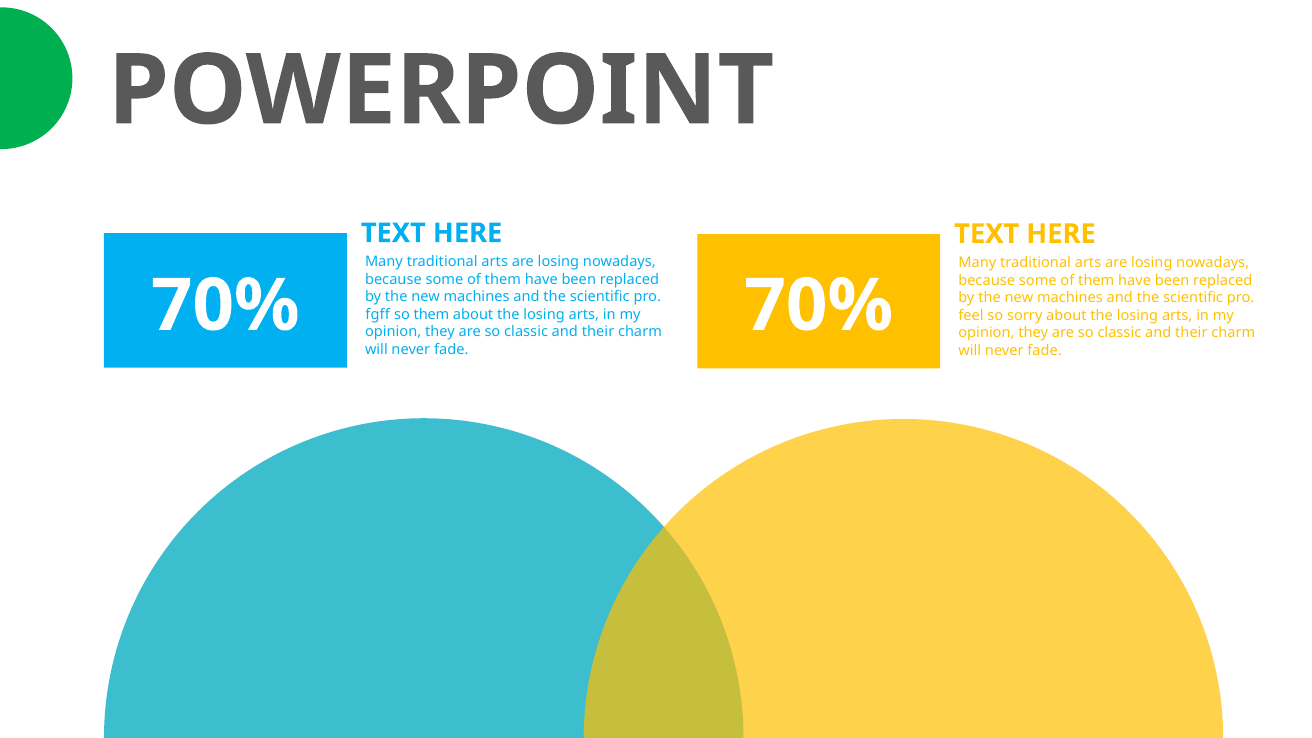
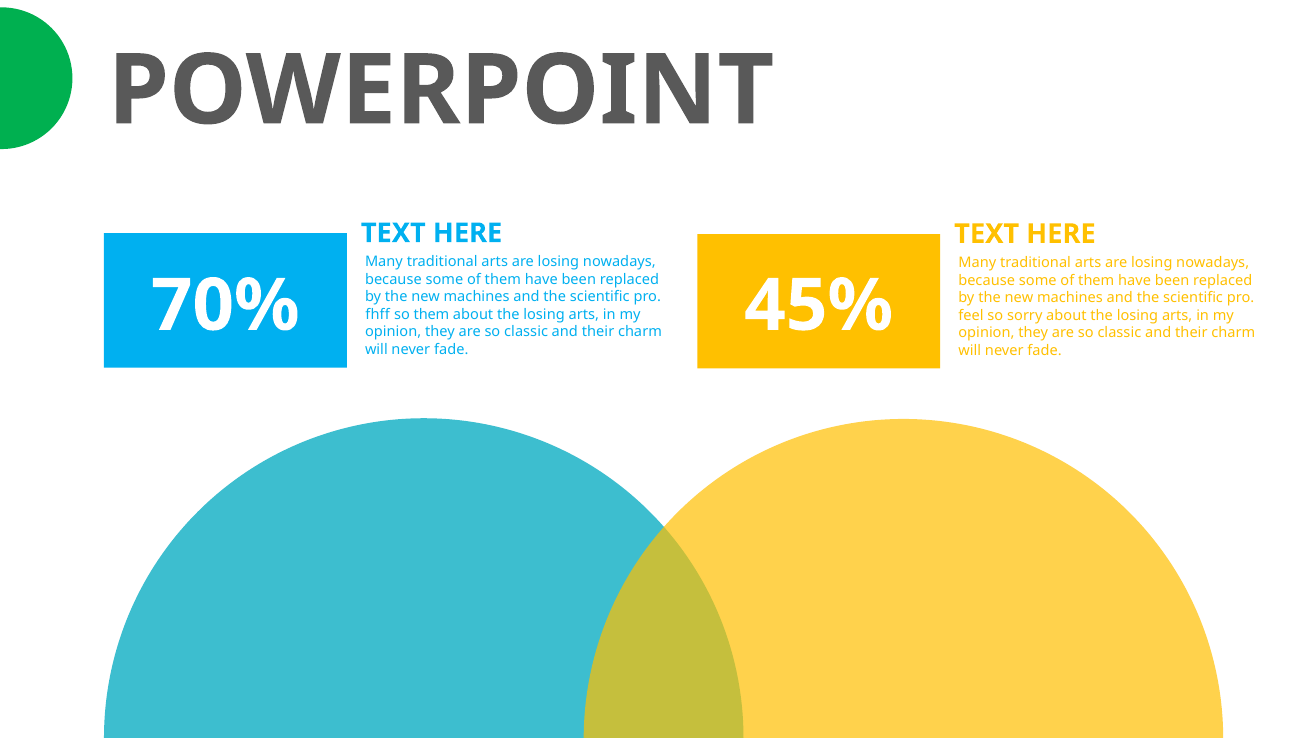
70% 70%: 70% -> 45% (819, 306)
fgff: fgff -> fhff (378, 315)
